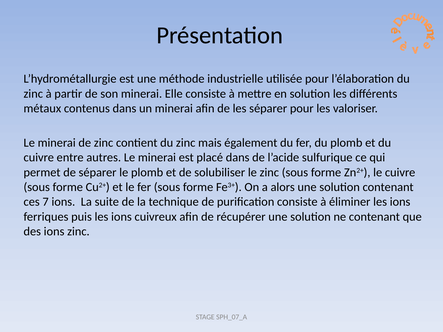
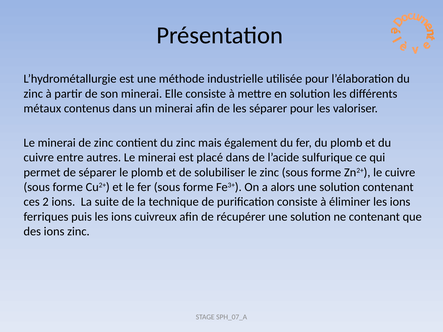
7: 7 -> 2 (46, 202)
